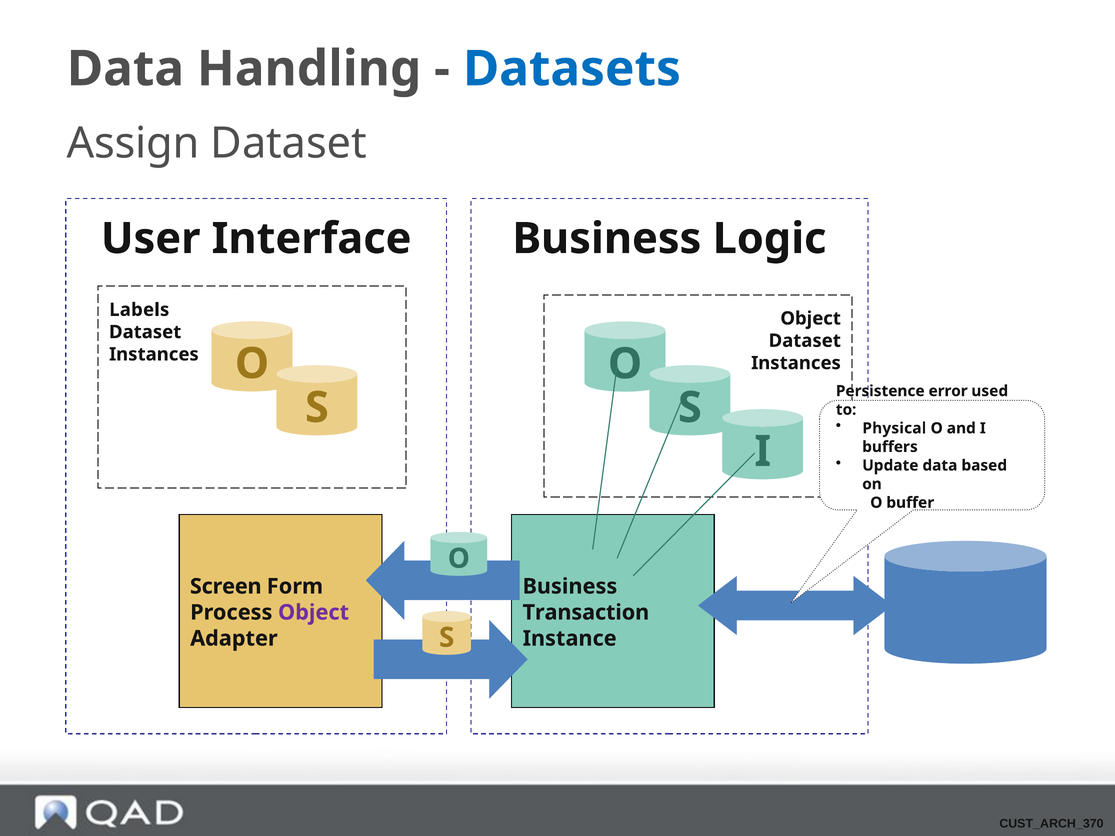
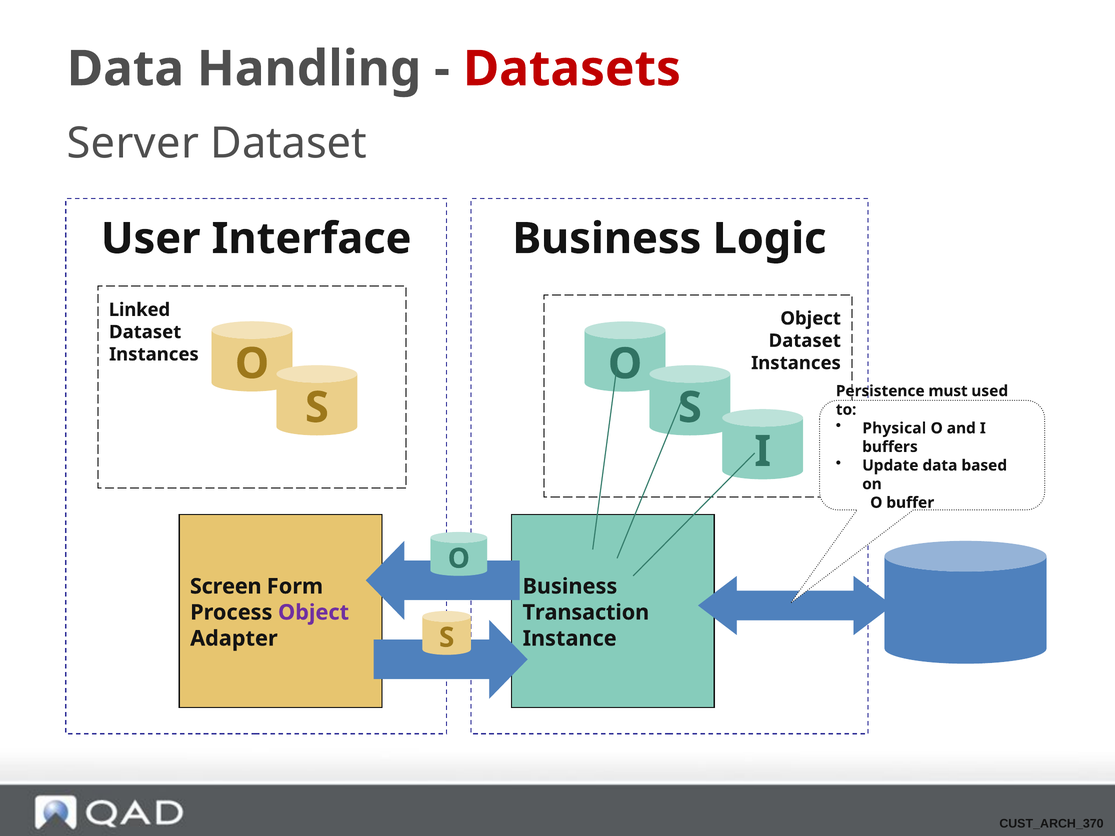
Datasets colour: blue -> red (572, 69)
Assign: Assign -> Server (133, 143)
Labels: Labels -> Linked (139, 310)
error: error -> must (948, 391)
